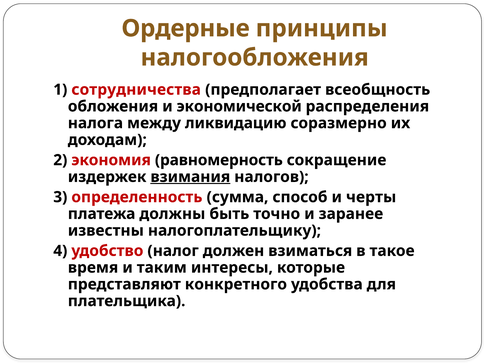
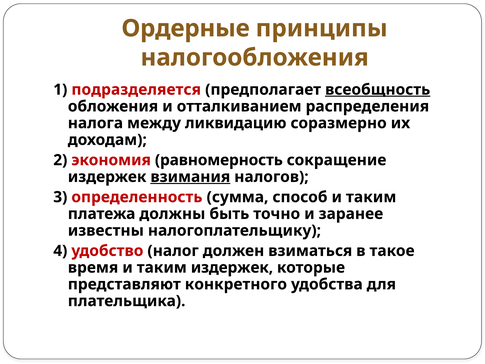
сотрудничества: сотрудничества -> подразделяется (136, 90)
всеобщность underline: none -> present (378, 90)
экономической: экономической -> отталкиванием (239, 106)
способ и черты: черты -> таким (371, 197)
таким интересы: интересы -> издержек (232, 267)
